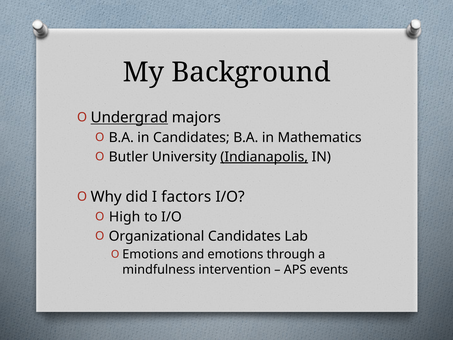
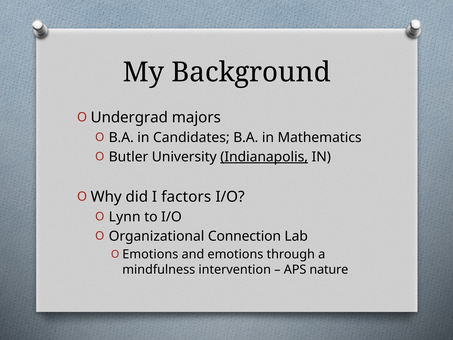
Undergrad underline: present -> none (129, 117)
High: High -> Lynn (125, 217)
Organizational Candidates: Candidates -> Connection (244, 236)
events: events -> nature (329, 269)
